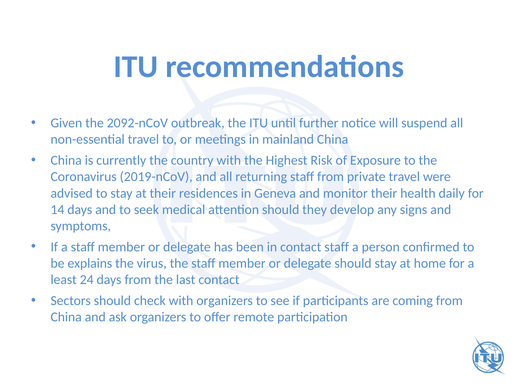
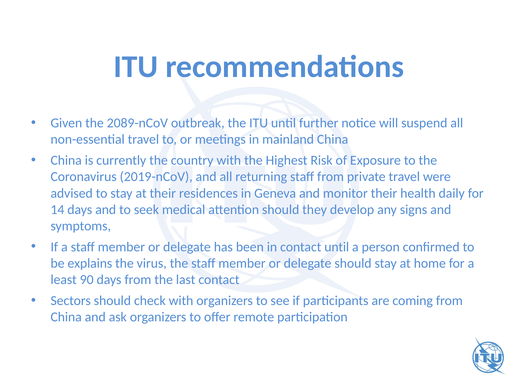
2092-nCoV: 2092-nCoV -> 2089-nCoV (137, 123)
contact staff: staff -> until (337, 247)
24: 24 -> 90 (87, 280)
